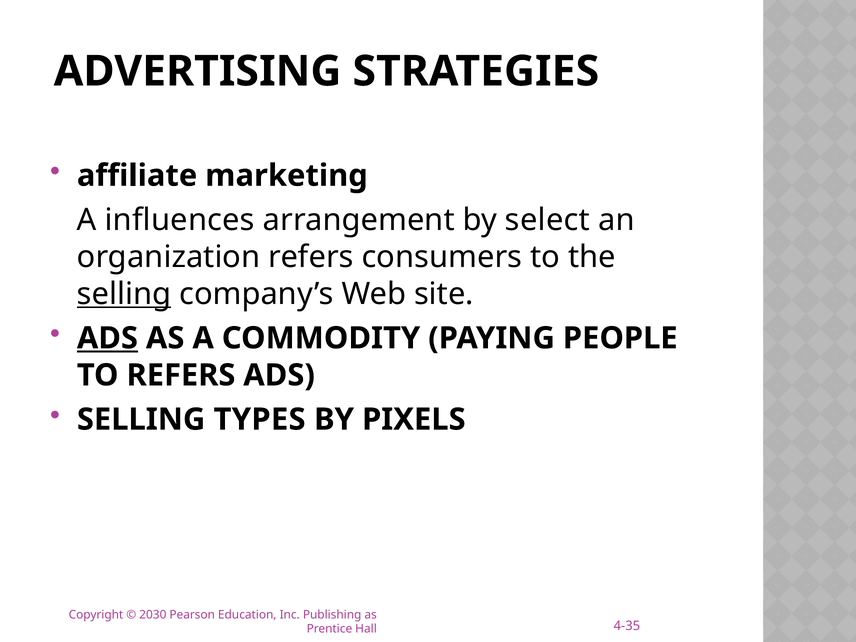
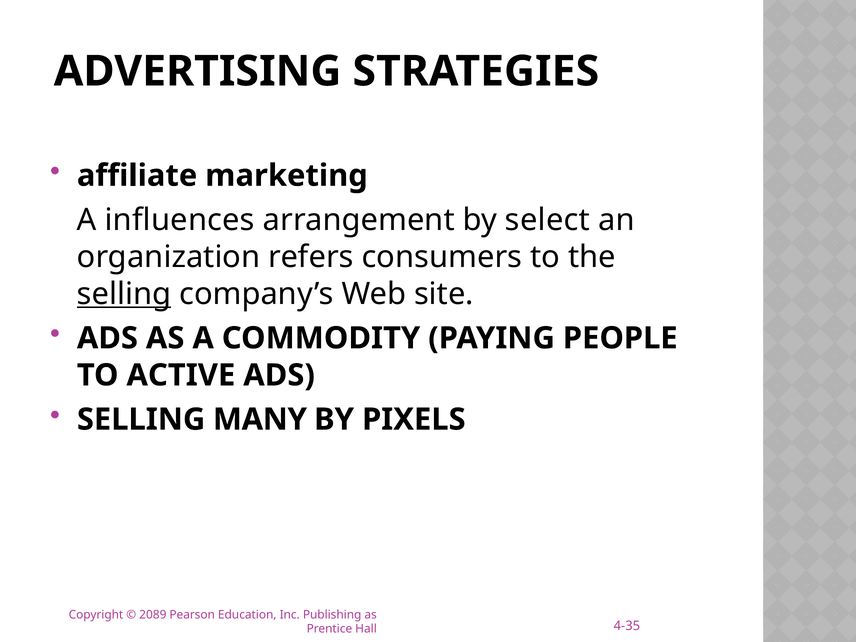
ADS underline: present -> none (107, 338)
TO REFERS: REFERS -> ACTIVE (181, 375)
TYPES: TYPES -> MANY (260, 419)
2030: 2030 -> 2089 (153, 615)
